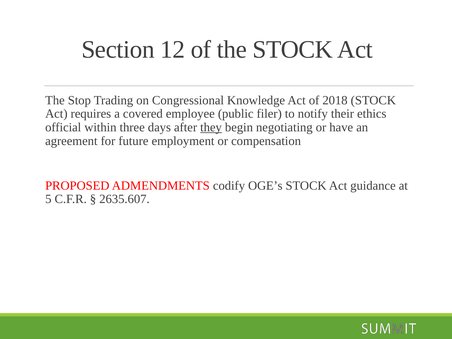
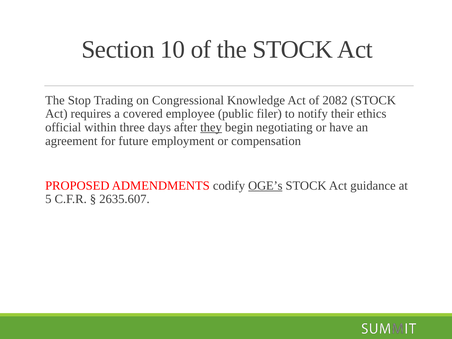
12: 12 -> 10 (173, 49)
2018: 2018 -> 2082 (335, 100)
OGE’s underline: none -> present (265, 186)
